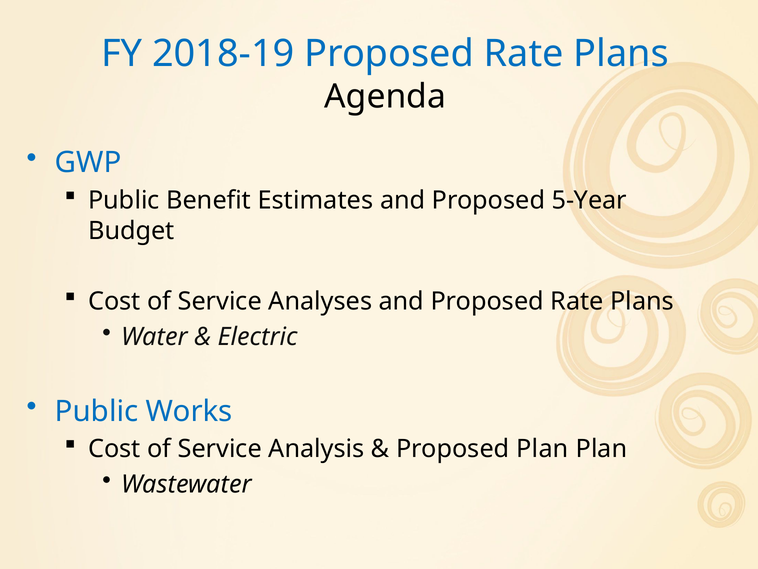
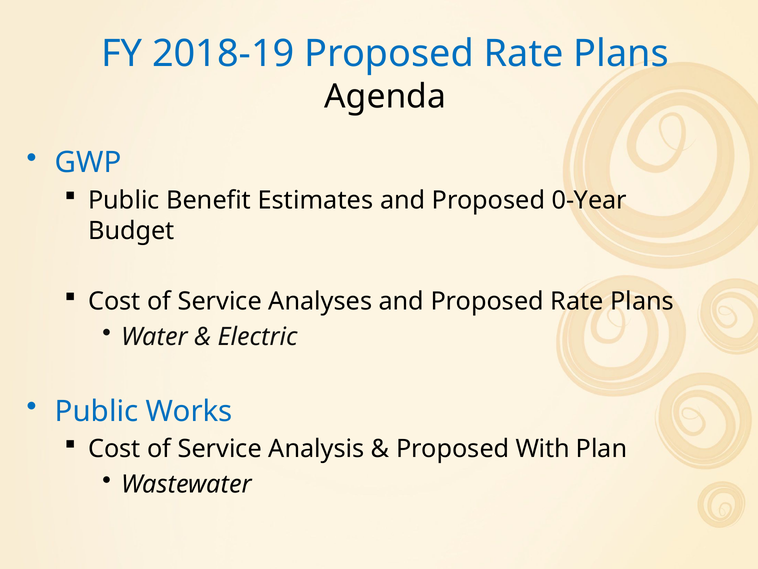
5-Year: 5-Year -> 0-Year (589, 200)
Proposed Plan: Plan -> With (543, 449)
